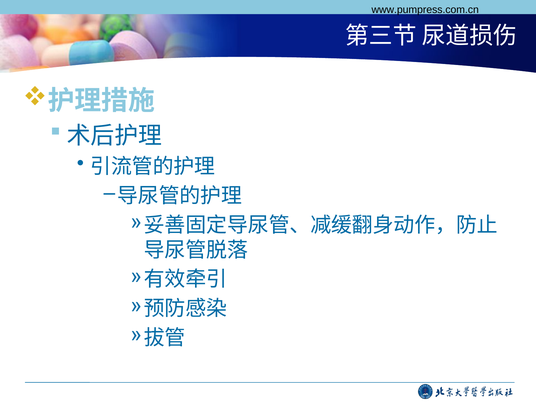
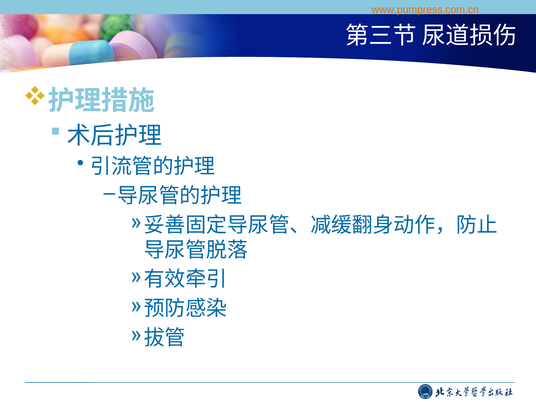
www.pumpress.com.cn colour: black -> orange (425, 10)
